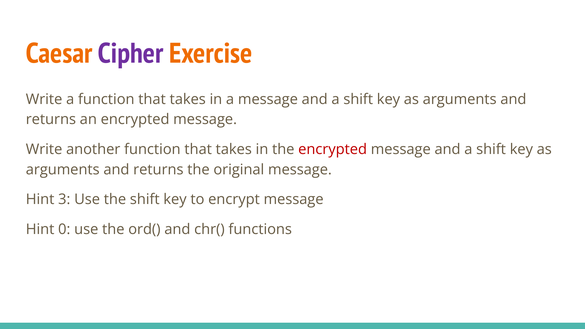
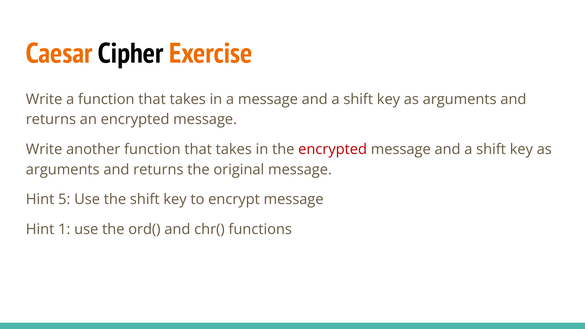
Cipher colour: purple -> black (131, 53)
3: 3 -> 5 (64, 199)
0: 0 -> 1 (64, 229)
